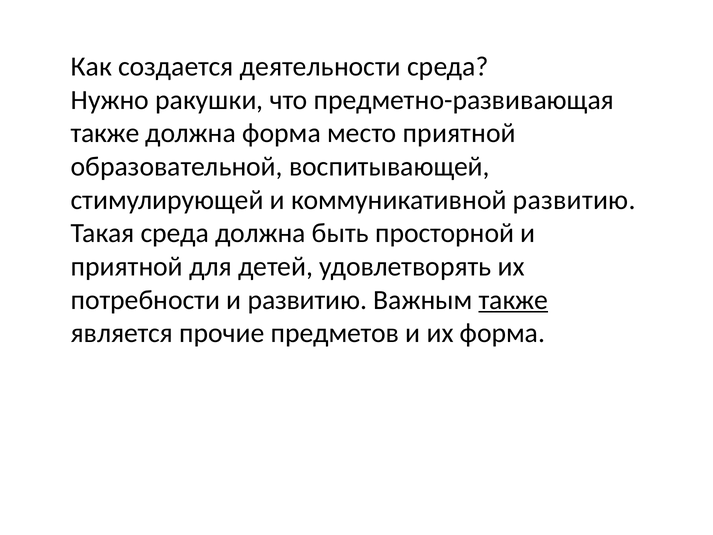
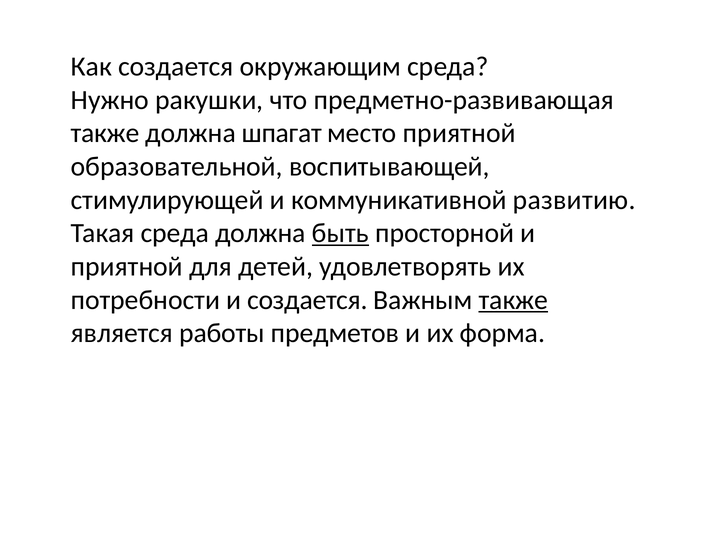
деятельности: деятельности -> окружающим (320, 67)
должна форма: форма -> шпагат (282, 133)
быть underline: none -> present (340, 233)
и развитию: развитию -> создается (307, 300)
прочие: прочие -> работы (222, 333)
